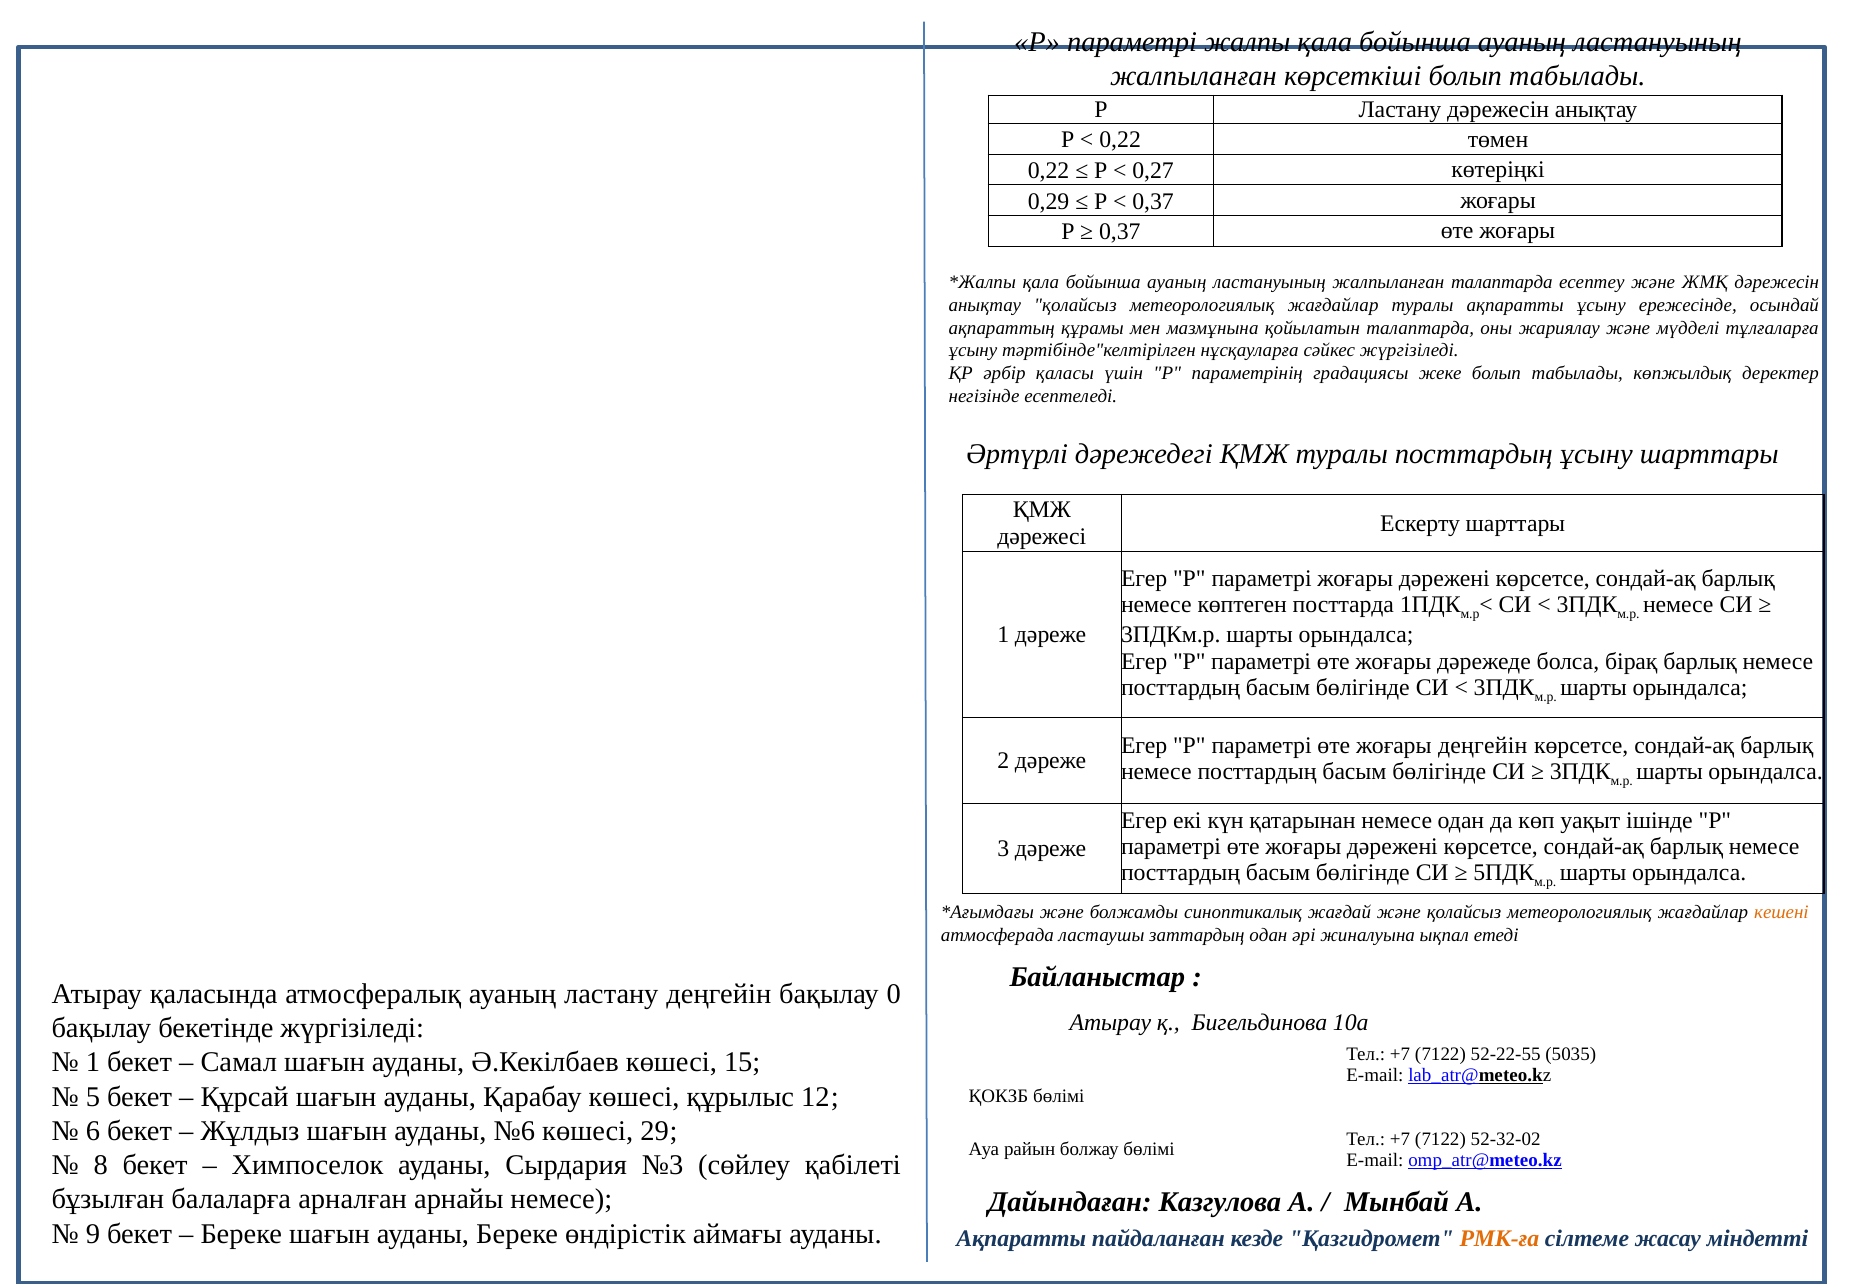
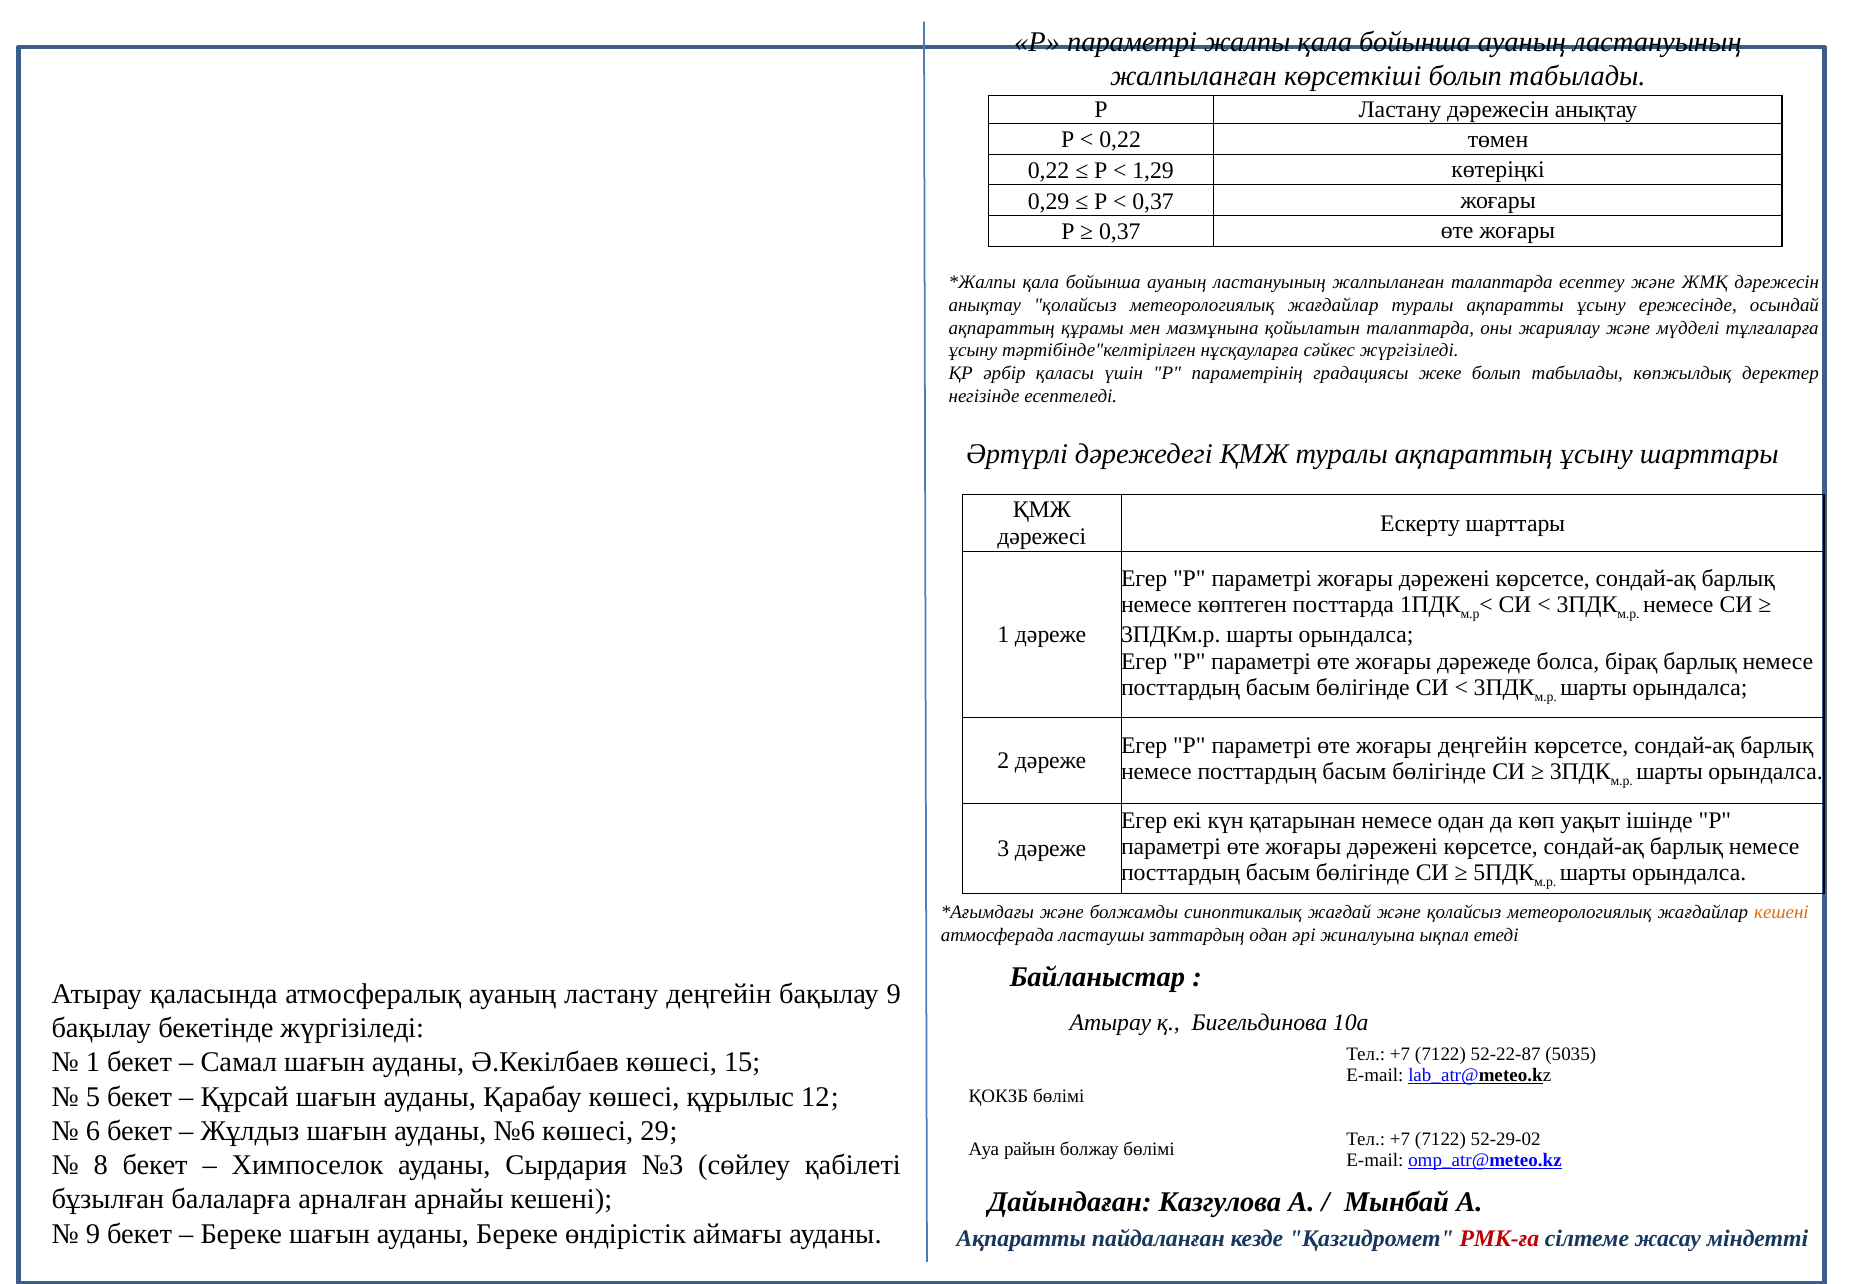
0,27: 0,27 -> 1,29 (1153, 171)
туралы посттардың: посттардың -> ақпараттың (1474, 454)
бақылау 0: 0 -> 9 (894, 994)
52-22-55: 52-22-55 -> 52-22-87 (1506, 1054)
52-32-02: 52-32-02 -> 52-29-02 (1506, 1138)
арнайы немесе: немесе -> кешені (561, 1199)
РМК-ға colour: orange -> red (1499, 1238)
